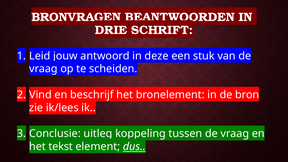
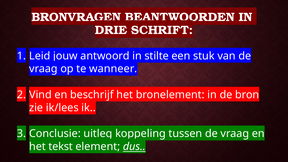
deze: deze -> stilte (157, 56)
scheiden: scheiden -> wanneer (113, 69)
